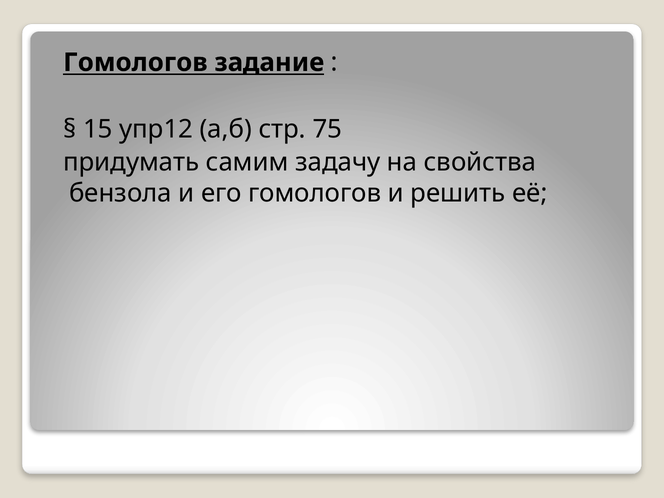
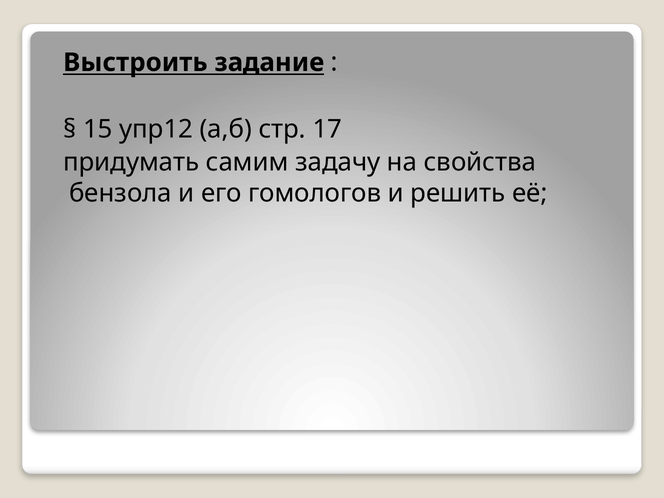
Гомологов: Гомологов -> Выстроить (135, 62)
75: 75 -> 17 (327, 129)
